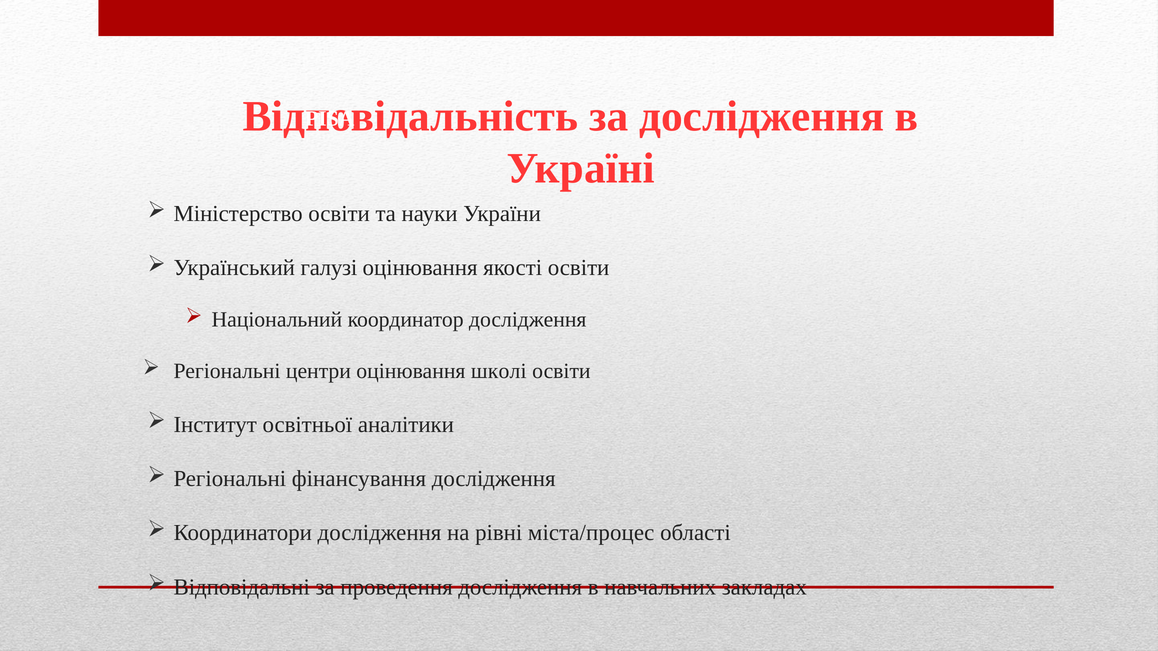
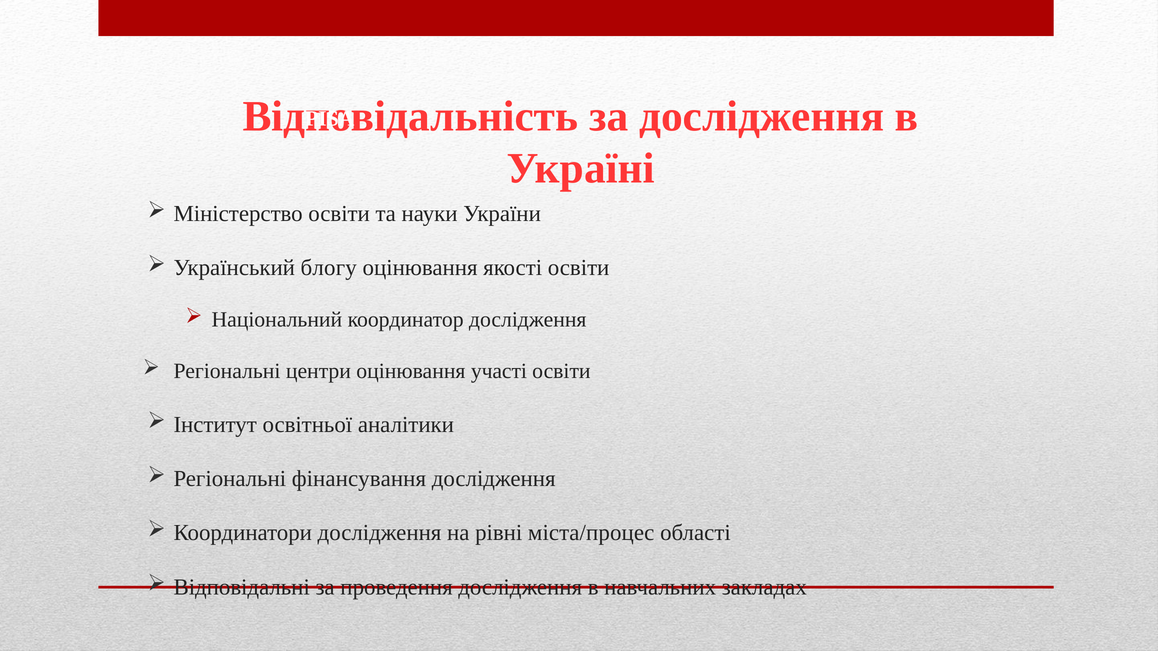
галузі: галузі -> блогу (329, 268)
школі: школі -> участі (499, 371)
